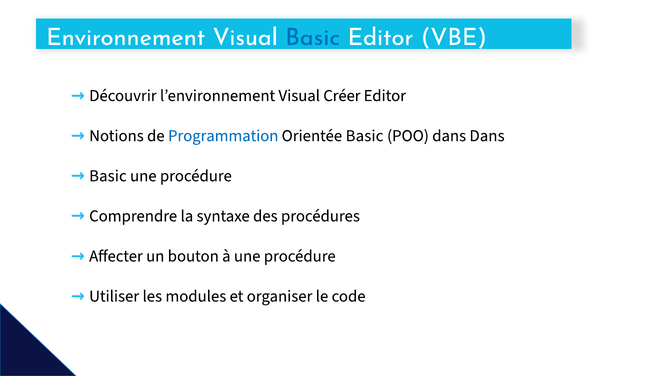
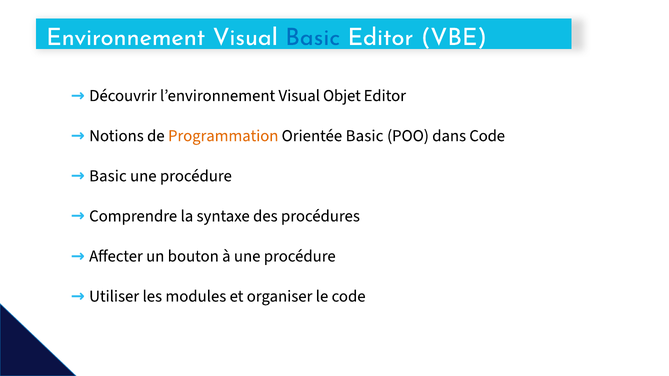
Créer: Créer -> Objet (342, 96)
Programmation colour: blue -> orange (223, 136)
dans Dans: Dans -> Code (487, 136)
